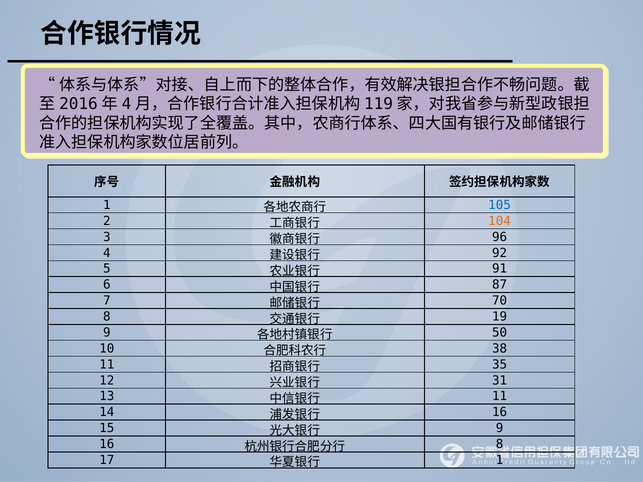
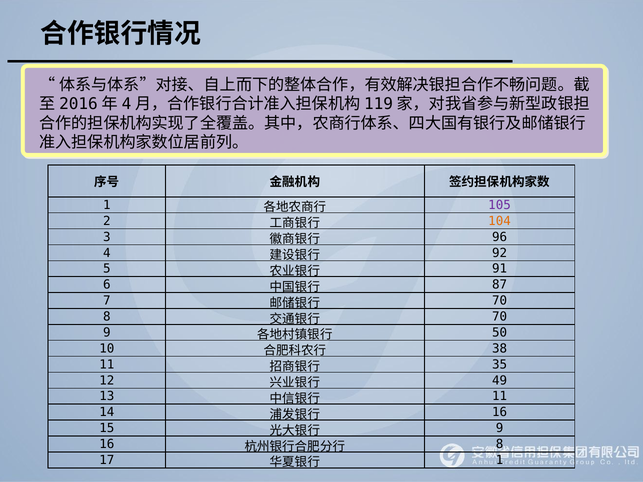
105 colour: blue -> purple (500, 205)
19: 19 -> 70 (500, 317)
31: 31 -> 49 (500, 381)
